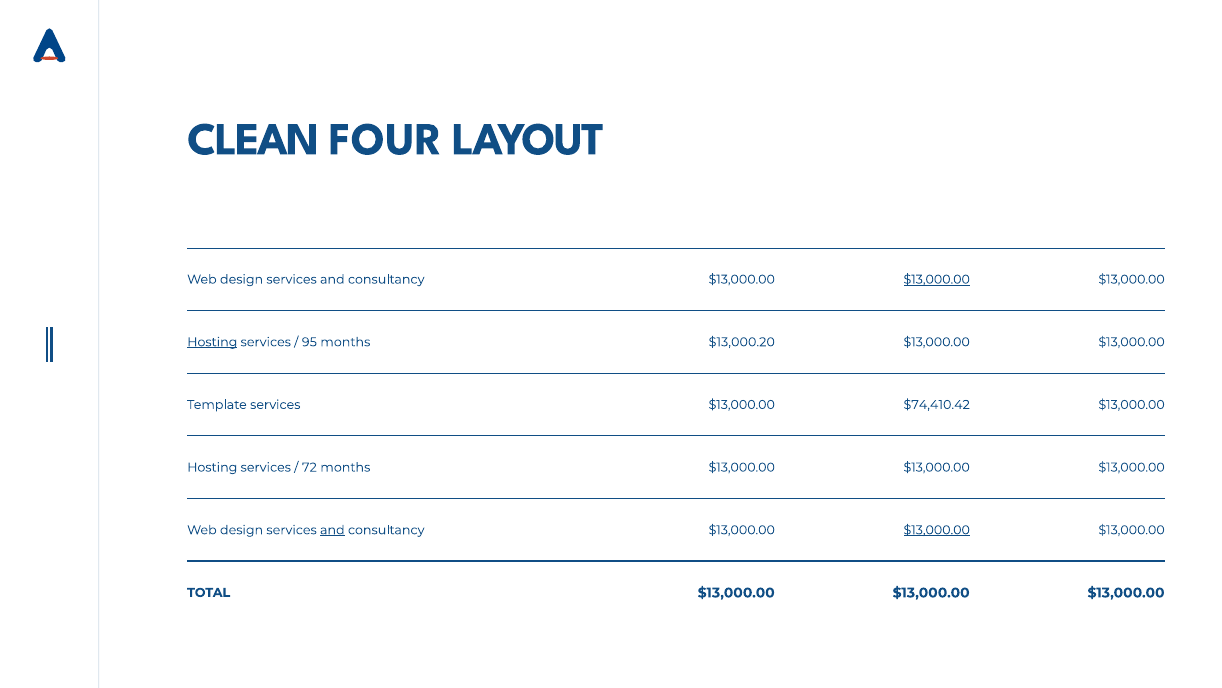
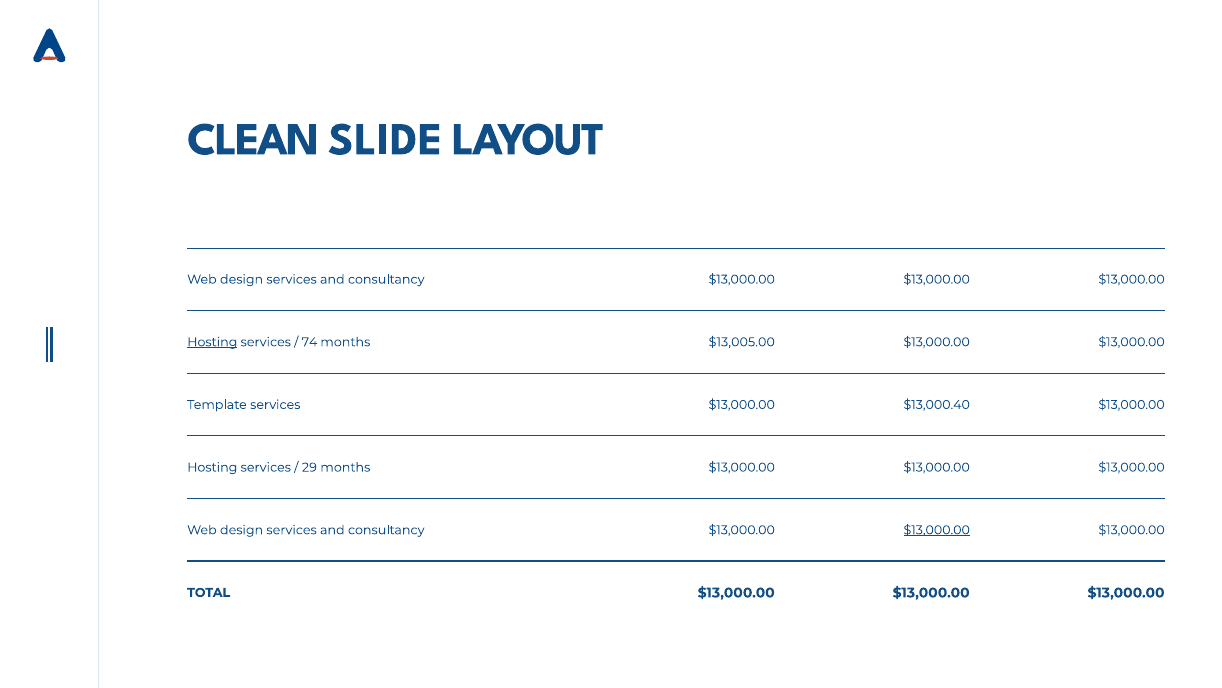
FOUR: FOUR -> SLIDE (385, 139)
$13,000.00 underline: present -> none (937, 279)
95: 95 -> 74 (310, 342)
$13,000.20: $13,000.20 -> $13,005.00 (742, 342)
$74,410.42: $74,410.42 -> $13,000.40 (937, 404)
72: 72 -> 29 (309, 467)
and underline: present -> none (332, 530)
